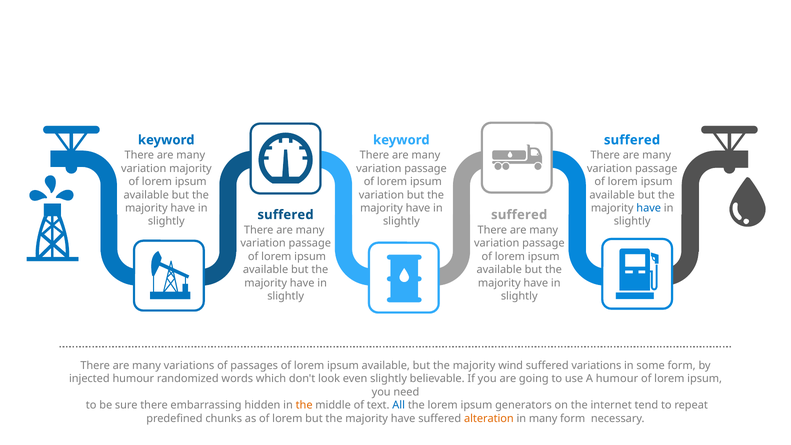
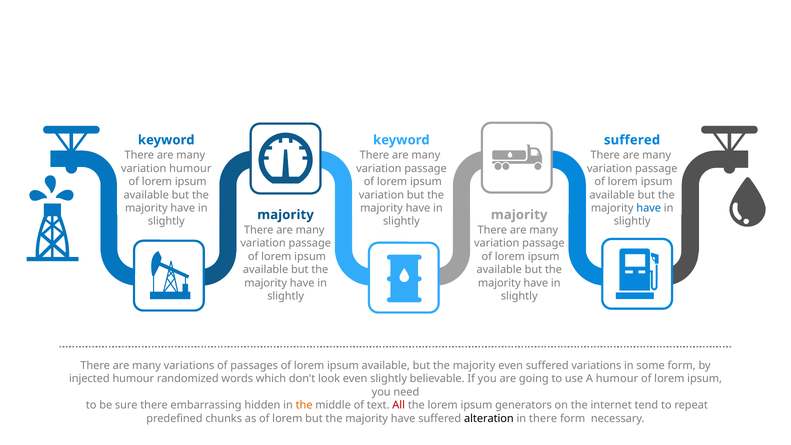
variation majority: majority -> humour (190, 169)
suffered: suffered -> majority (286, 215)
suffered: suffered -> majority (519, 215)
majority wind: wind -> even (511, 366)
All colour: blue -> red (399, 405)
alteration colour: orange -> black (489, 418)
in many: many -> there (543, 418)
